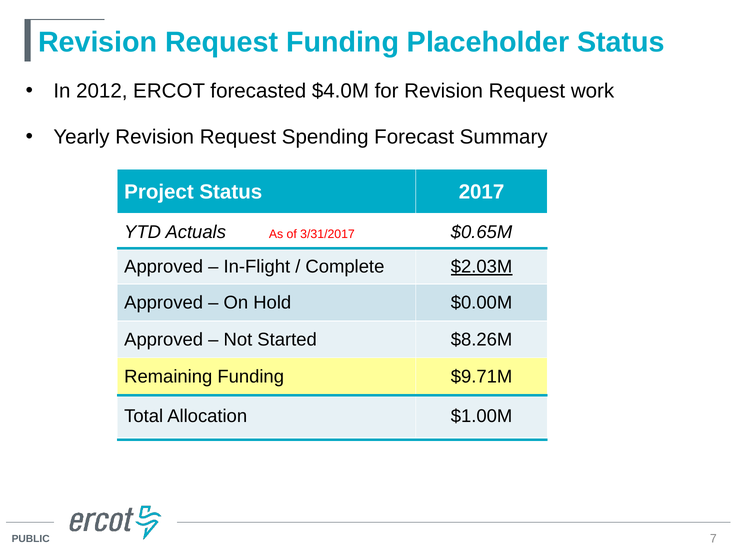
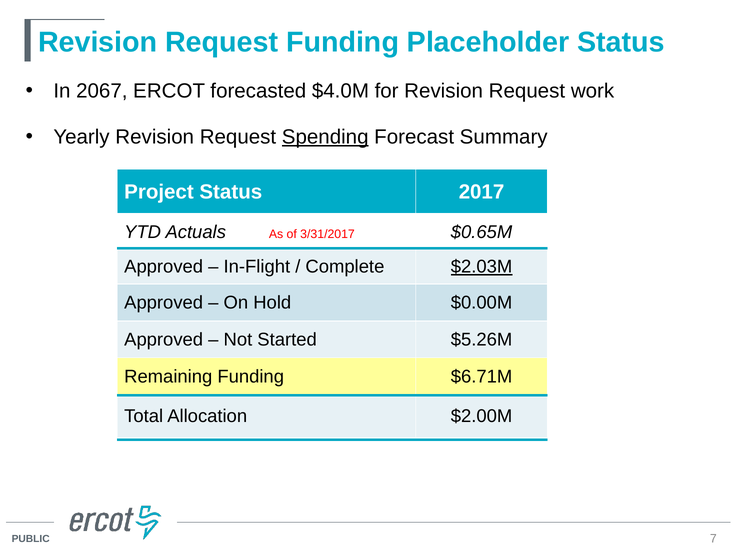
2012: 2012 -> 2067 (102, 91)
Spending underline: none -> present (325, 137)
$8.26M: $8.26M -> $5.26M (482, 340)
$9.71M: $9.71M -> $6.71M (482, 377)
$1.00M: $1.00M -> $2.00M (482, 417)
